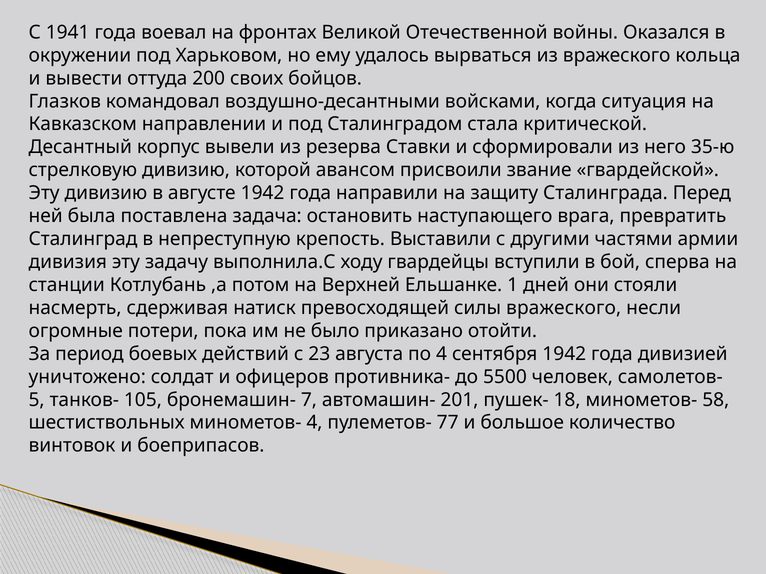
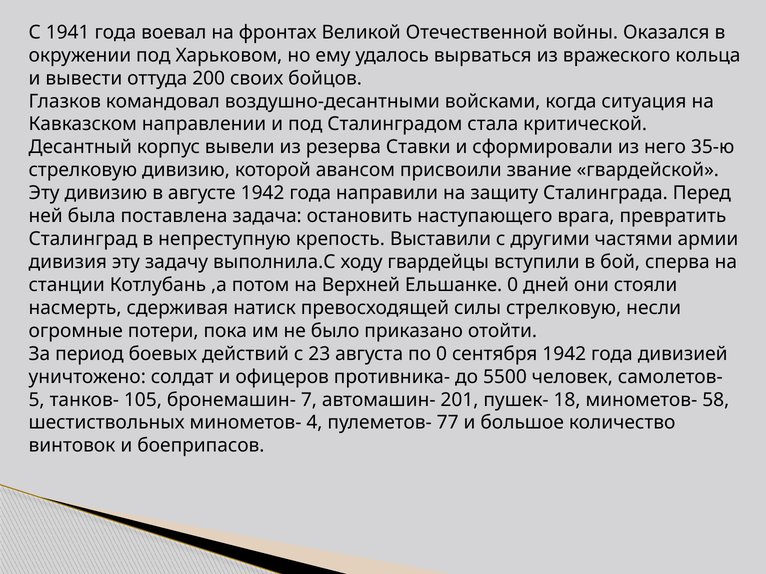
Ельшанке 1: 1 -> 0 (513, 285)
силы вражеского: вражеского -> стрелковую (564, 308)
по 4: 4 -> 0 (442, 354)
